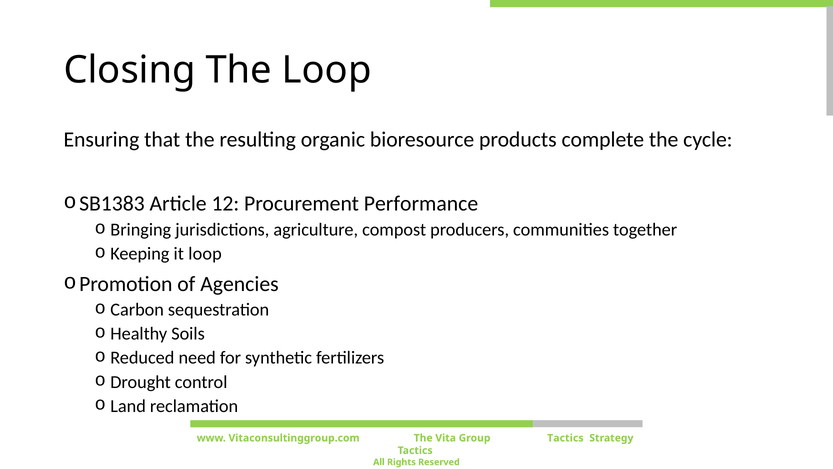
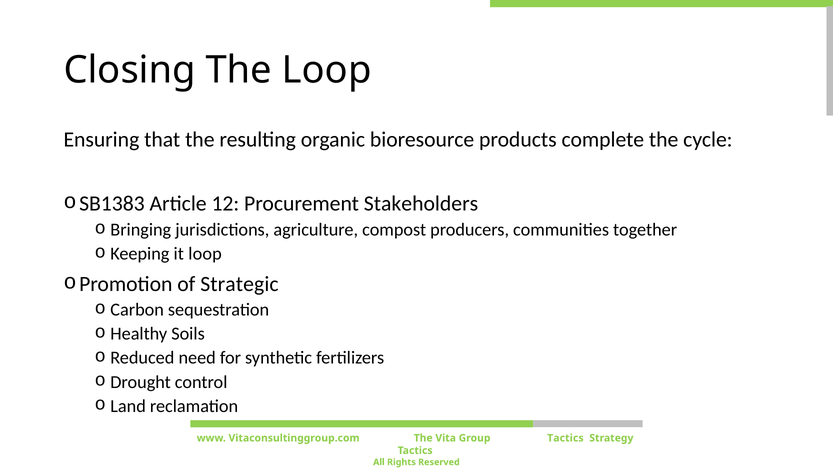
Performance: Performance -> Stakeholders (421, 204)
Agencies: Agencies -> Strategic (239, 284)
